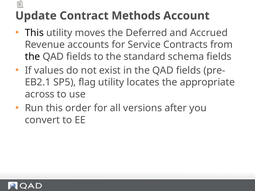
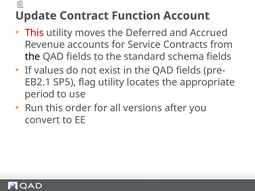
Methods: Methods -> Function (136, 16)
This colour: black -> red (34, 33)
across: across -> period (40, 94)
